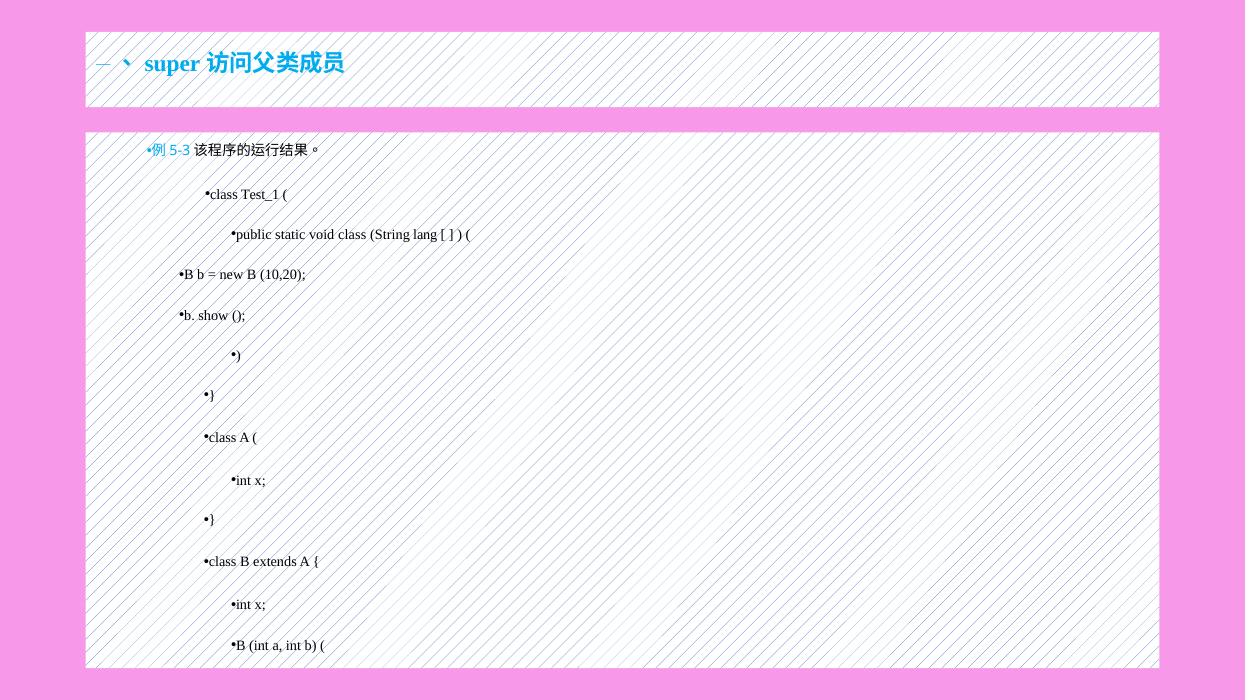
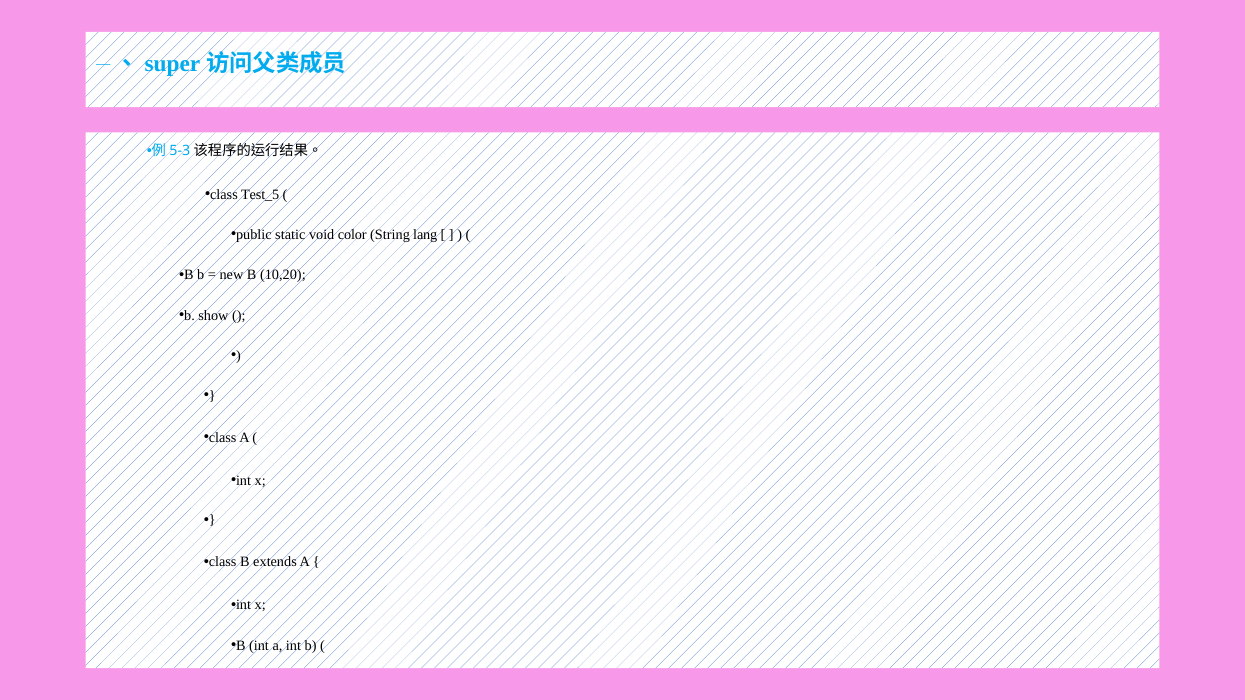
Test_1: Test_1 -> Test_5 (260, 194)
void class: class -> color (352, 235)
